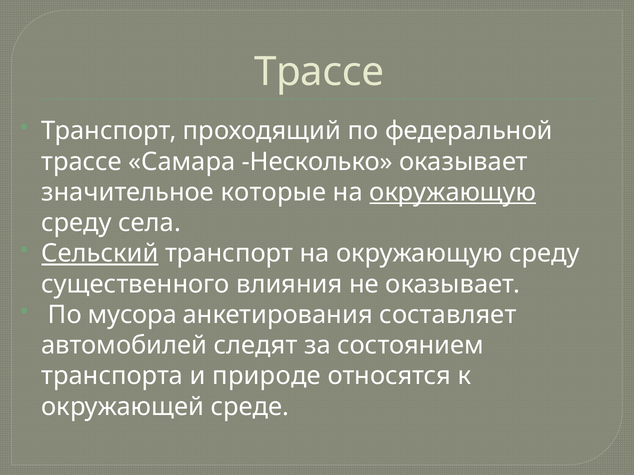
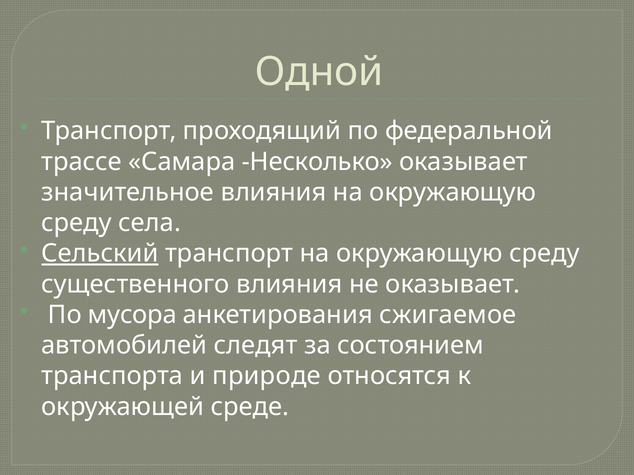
Трассе: Трассе -> Одной (319, 72)
значительное которые: которые -> влияния (274, 192)
окружающую underline: present -> none (453, 192)
составляет: составляет -> сжигаемое (448, 315)
